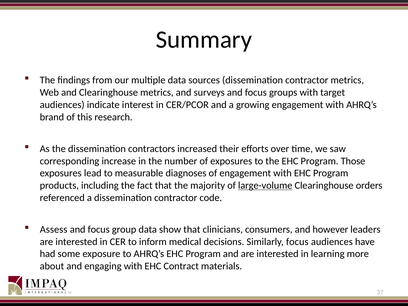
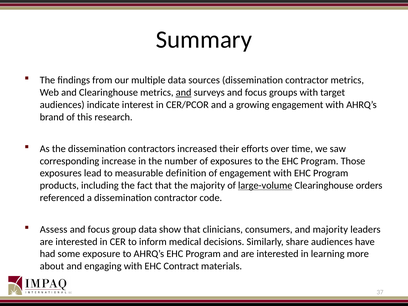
and underline: none -> present (184, 93)
diagnoses: diagnoses -> definition (186, 173)
and however: however -> majority (330, 229)
Similarly focus: focus -> share (297, 242)
